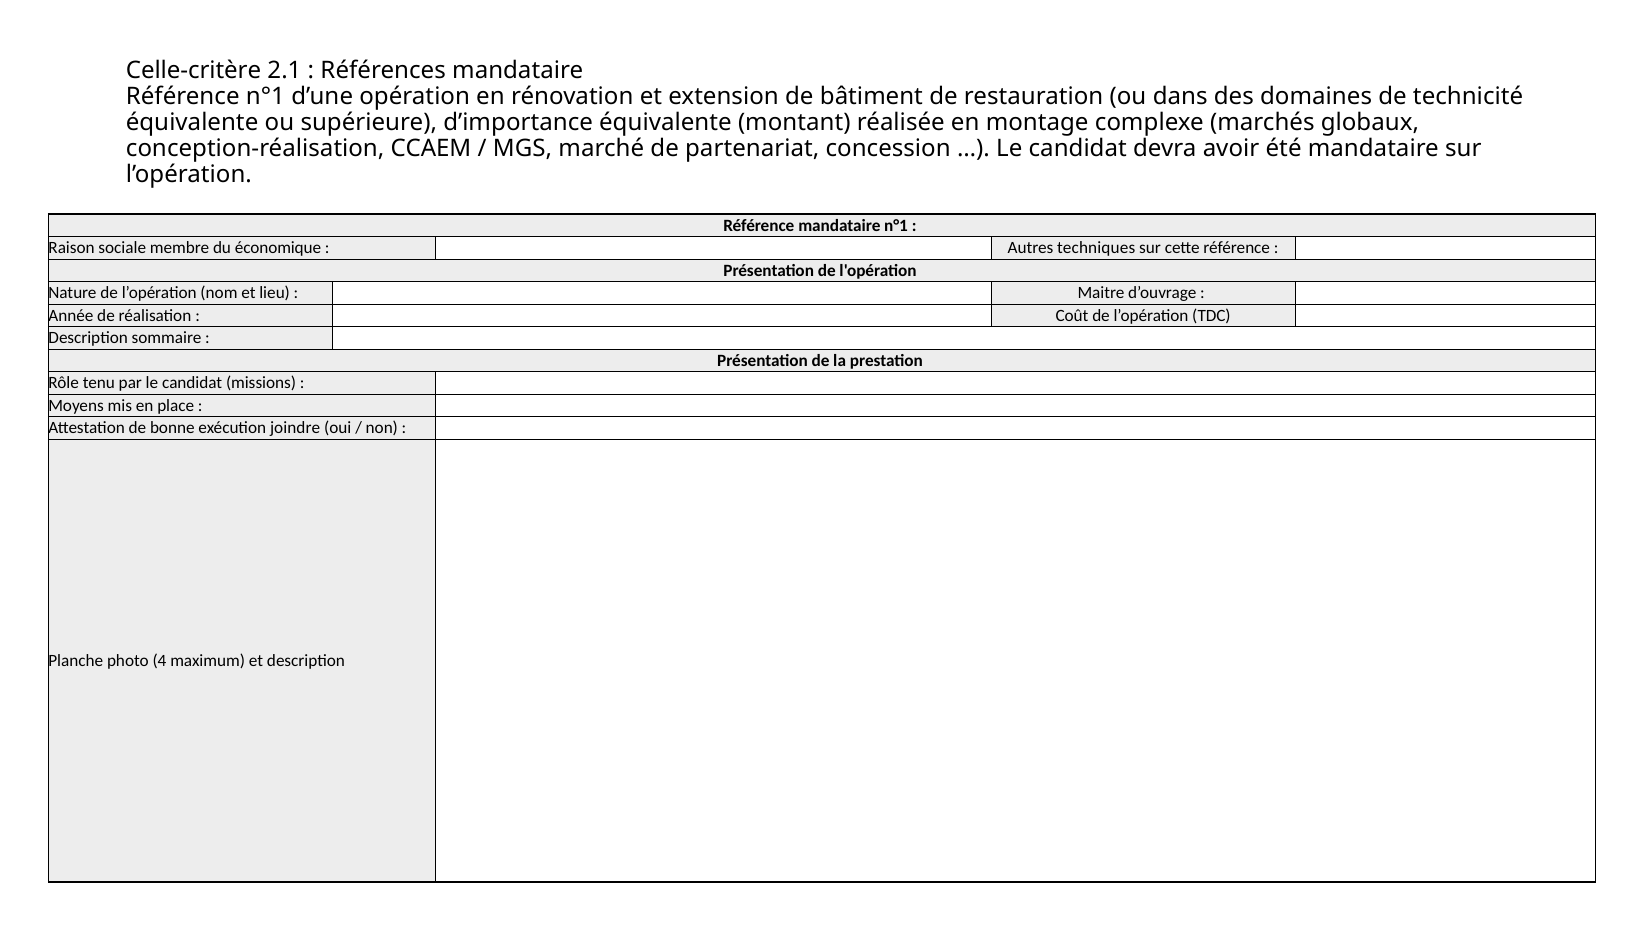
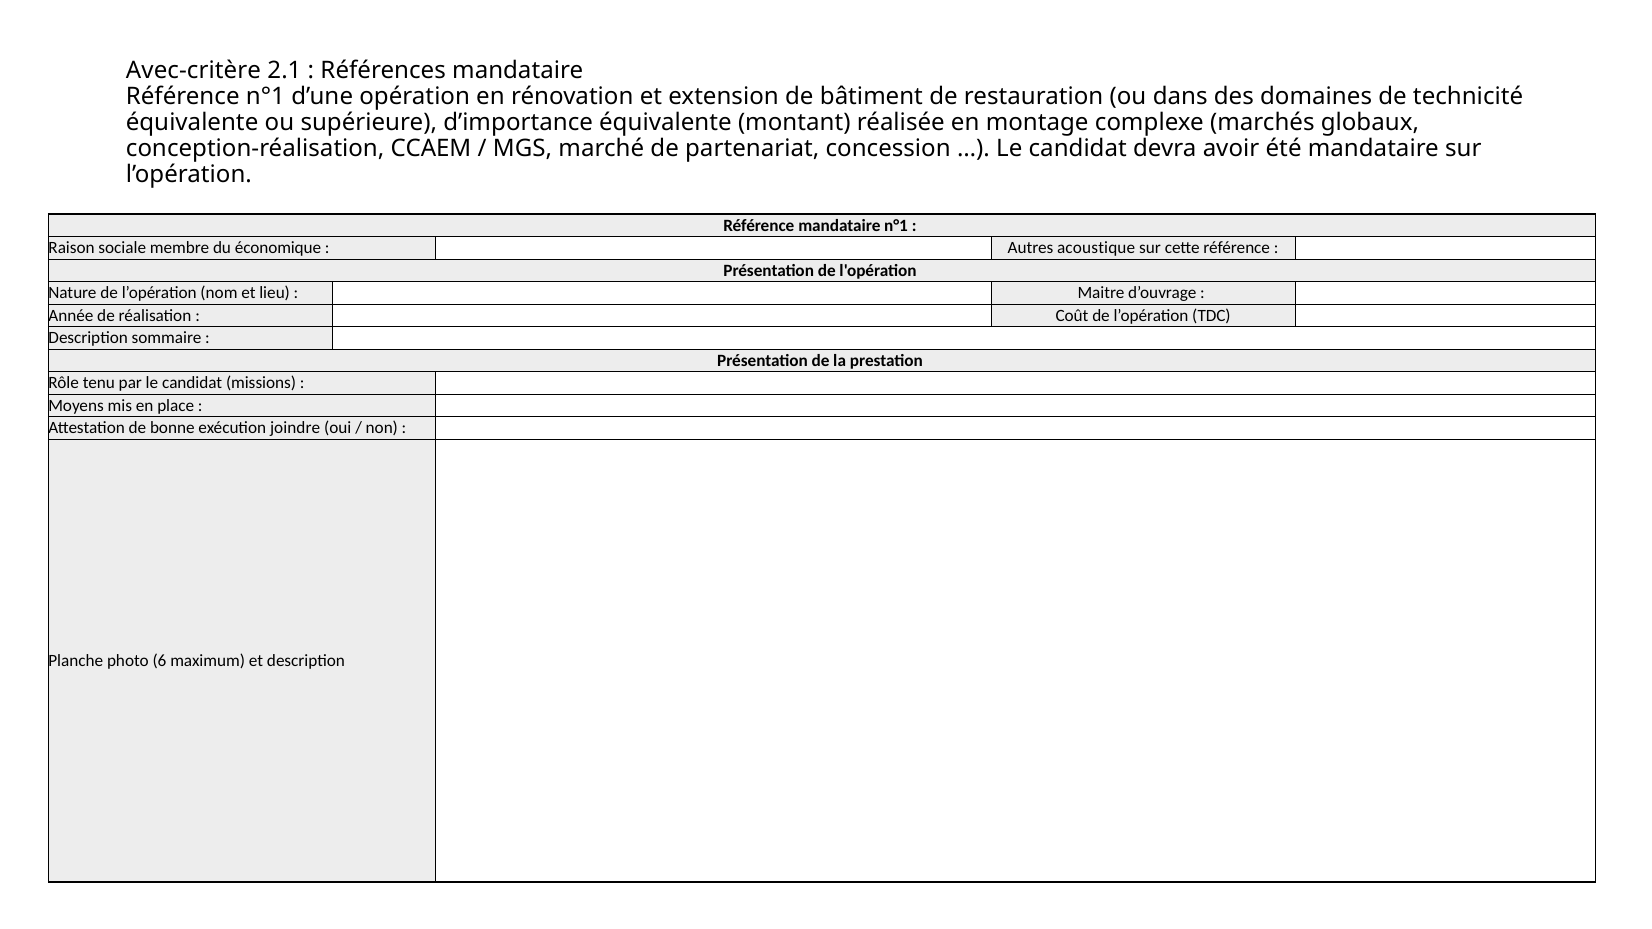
Celle-critère: Celle-critère -> Avec-critère (193, 71)
techniques: techniques -> acoustique (1096, 248)
4: 4 -> 6 (160, 661)
